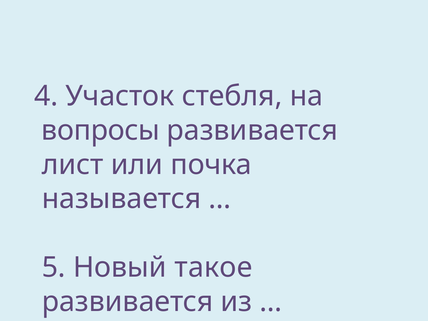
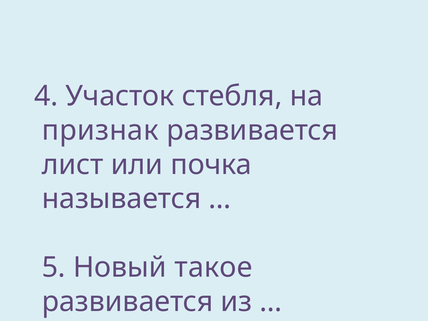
вопросы: вопросы -> признак (100, 130)
